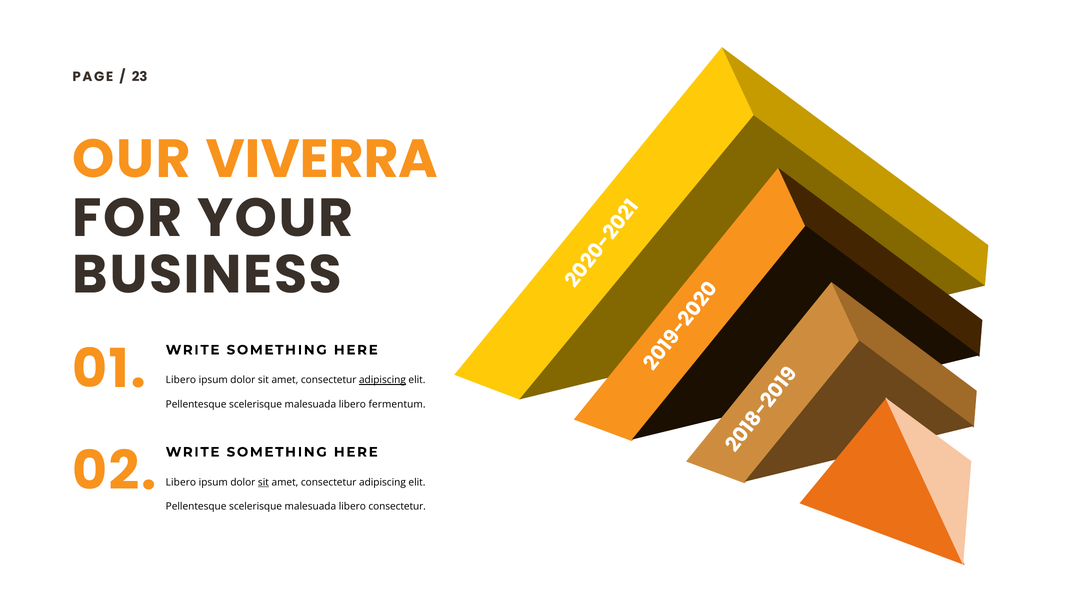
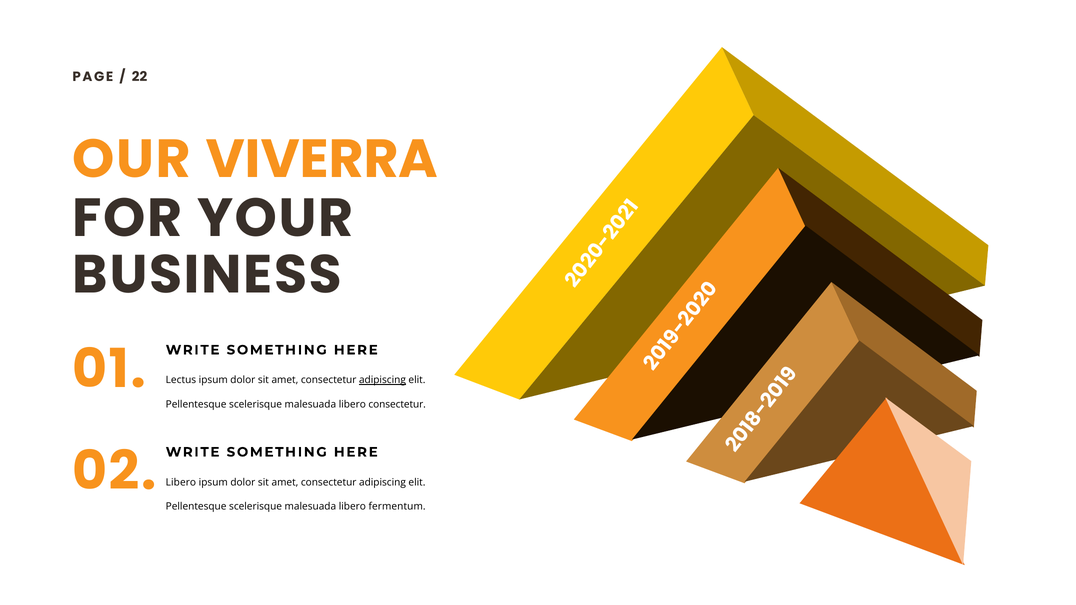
23: 23 -> 22 (140, 77)
Libero: Libero -> Lectus (181, 380)
libero fermentum: fermentum -> consectetur (397, 405)
sit underline: present -> none (263, 483)
libero consectetur: consectetur -> fermentum (397, 507)
